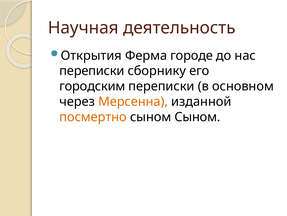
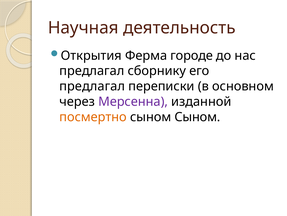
переписки: переписки -> предлагал (92, 71)
городским: городским -> предлагал (92, 86)
Мерсенна colour: orange -> purple (133, 101)
